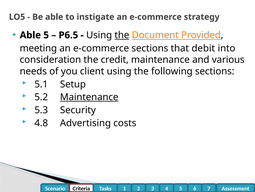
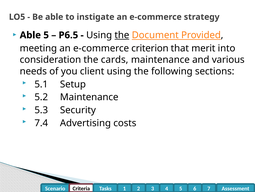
e-commerce sections: sections -> criterion (150, 48)
debit: debit -> merit (203, 48)
credit: credit -> cards (115, 60)
Maintenance underline: present -> none (89, 97)
4.8: 4.8 -> 7.4 (41, 123)
